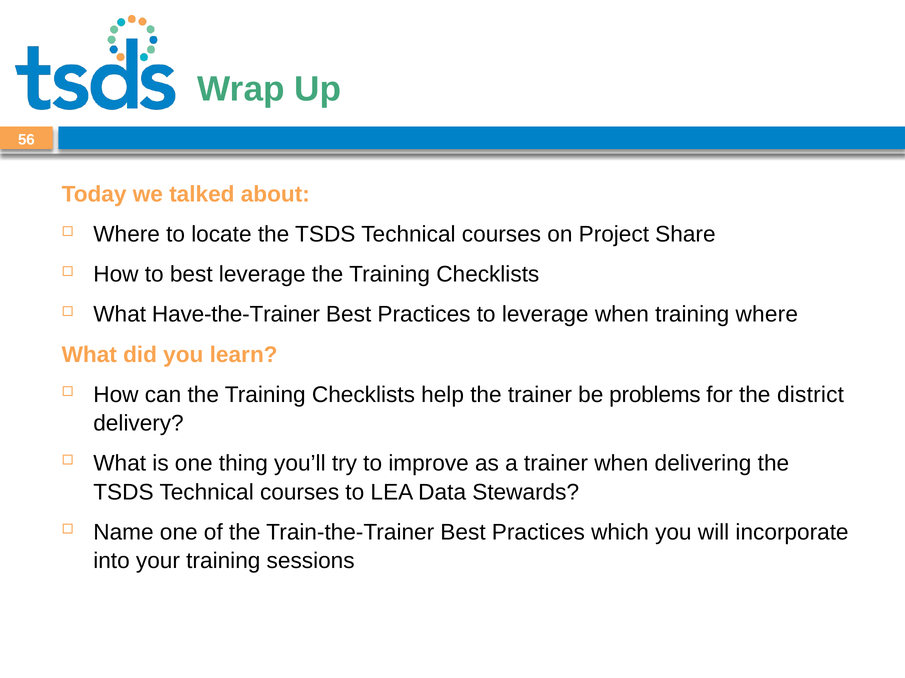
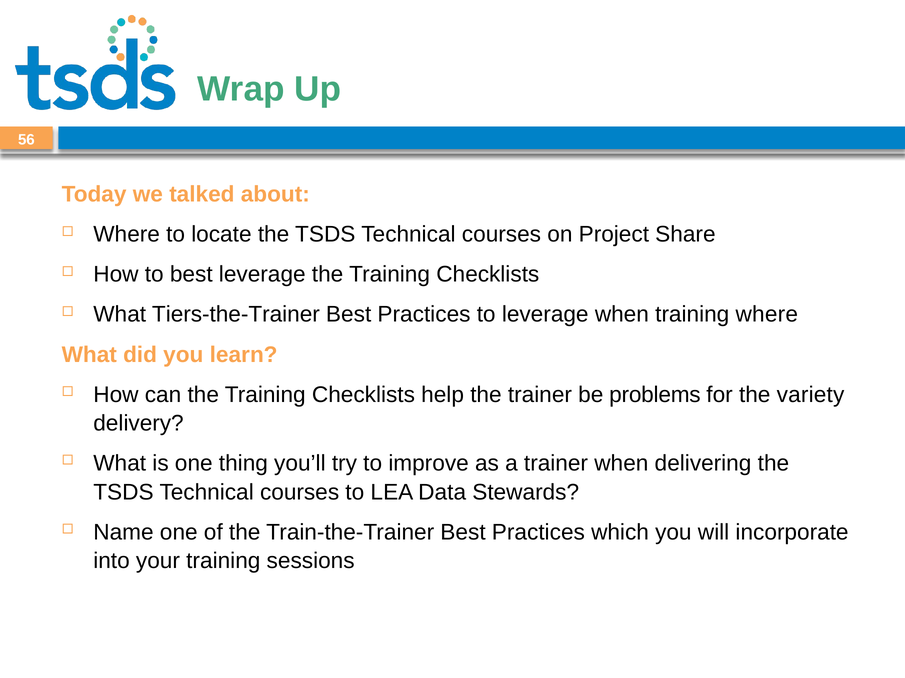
Have-the-Trainer: Have-the-Trainer -> Tiers-the-Trainer (236, 315)
district: district -> variety (811, 395)
